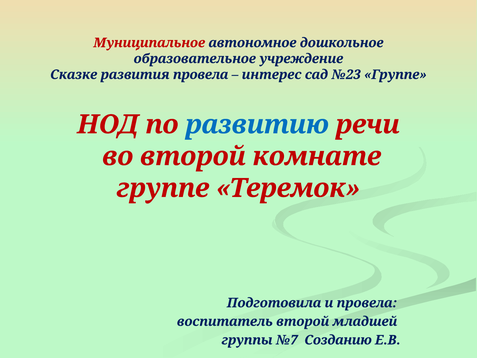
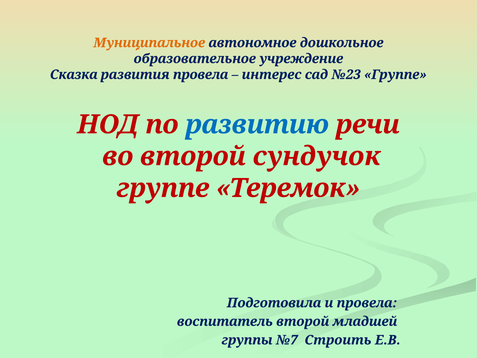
Муниципальное colour: red -> orange (149, 43)
Сказке: Сказке -> Сказка (74, 75)
комнате: комнате -> сундучок (317, 156)
Созданию: Созданию -> Строить (338, 340)
